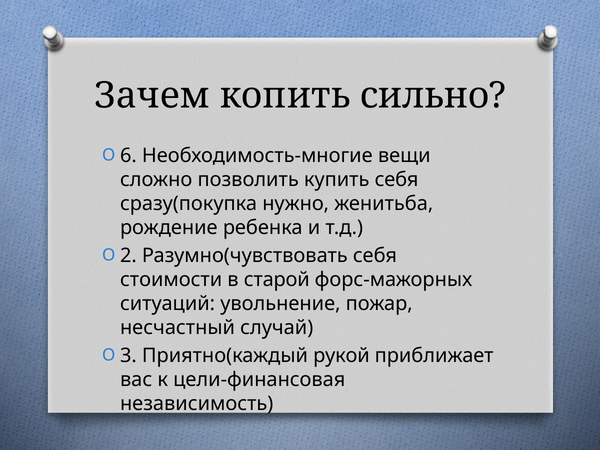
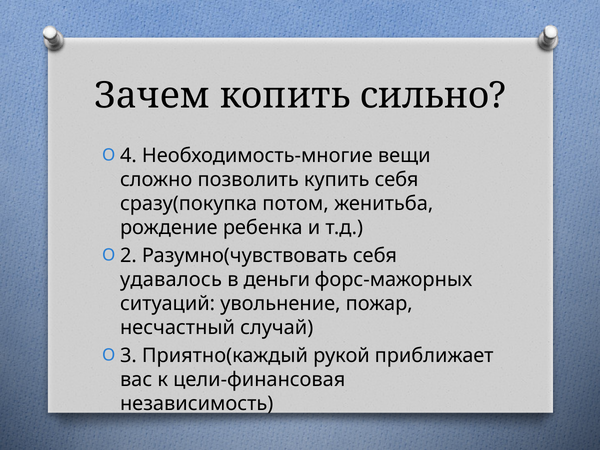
6: 6 -> 4 (128, 155)
нужно: нужно -> потом (296, 203)
стоимости: стоимости -> удавалось (171, 279)
старой: старой -> деньги (277, 279)
